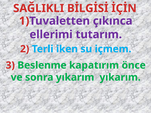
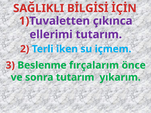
kapatırım: kapatırım -> fırçalarım (94, 65)
sonra yıkarım: yıkarım -> tutarım (75, 77)
